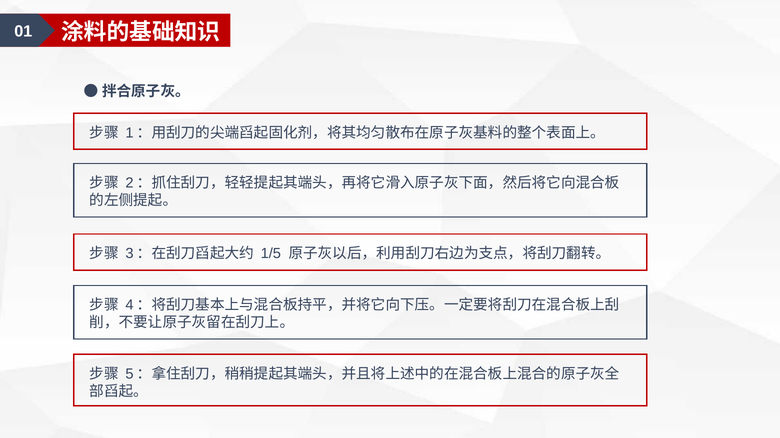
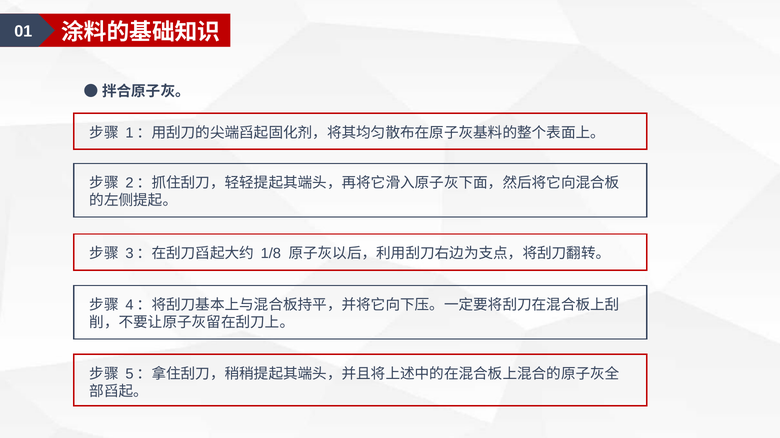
1/5: 1/5 -> 1/8 (271, 254)
